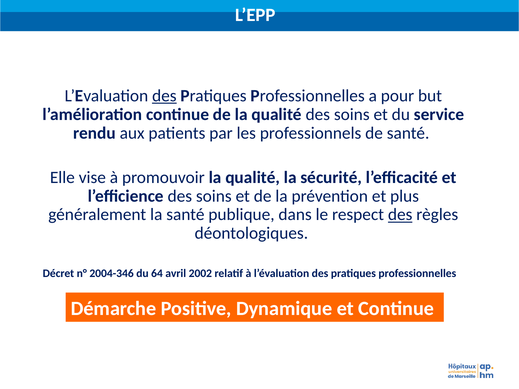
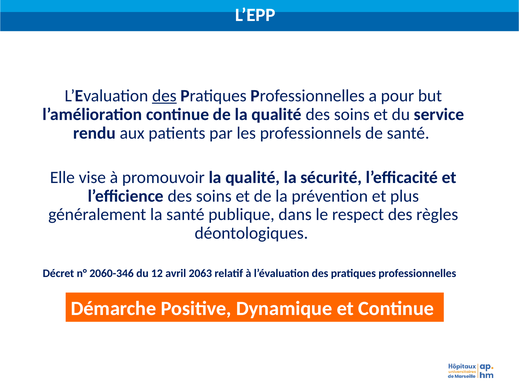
des underline: present -> none (400, 215)
2004-346: 2004-346 -> 2060-346 (112, 273)
64: 64 -> 12 (157, 273)
2002: 2002 -> 2063 (200, 273)
